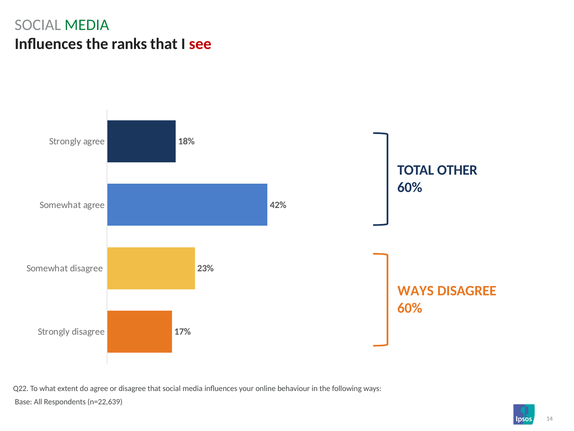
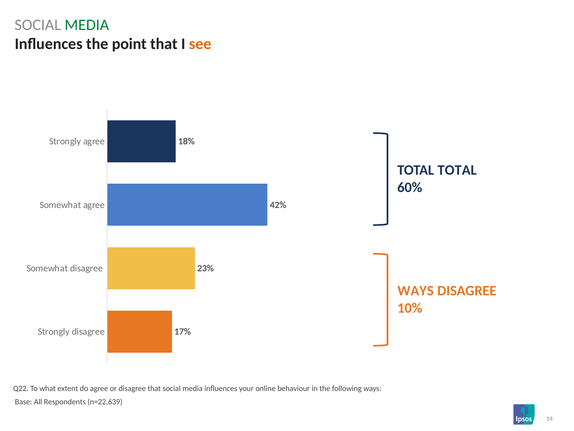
ranks: ranks -> point (129, 44)
see colour: red -> orange (200, 44)
TOTAL OTHER: OTHER -> TOTAL (457, 170)
60%: 60% -> 10% (410, 308)
